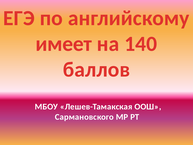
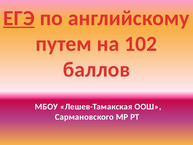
ЕГЭ underline: none -> present (19, 18)
имеет: имеет -> путем (64, 44)
140: 140 -> 102 (141, 44)
